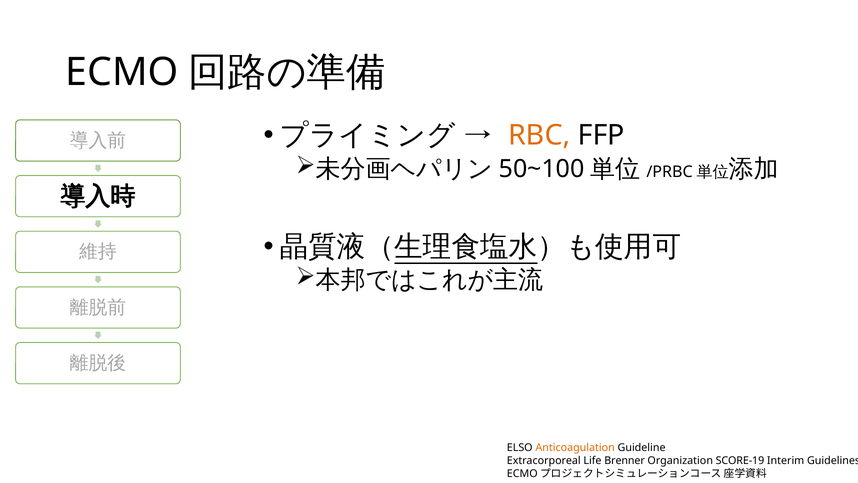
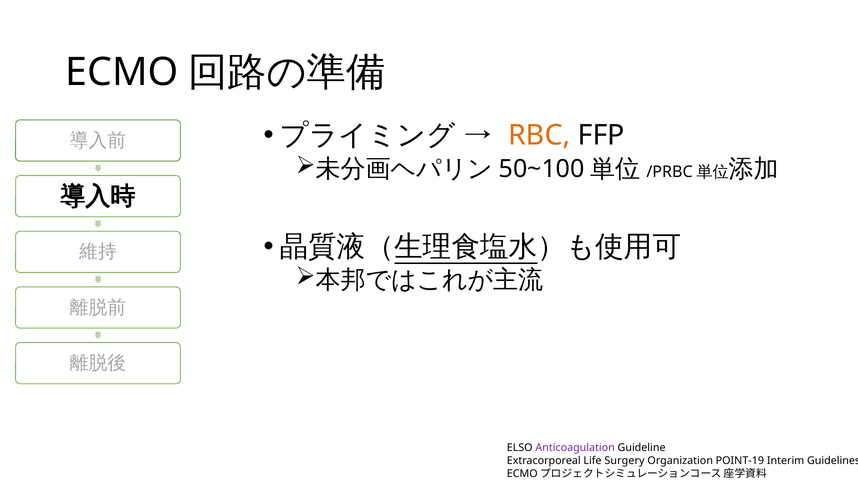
Anticoagulation colour: orange -> purple (575, 447)
Brenner: Brenner -> Surgery (624, 460)
SCORE-19: SCORE-19 -> POINT-19 (740, 460)
